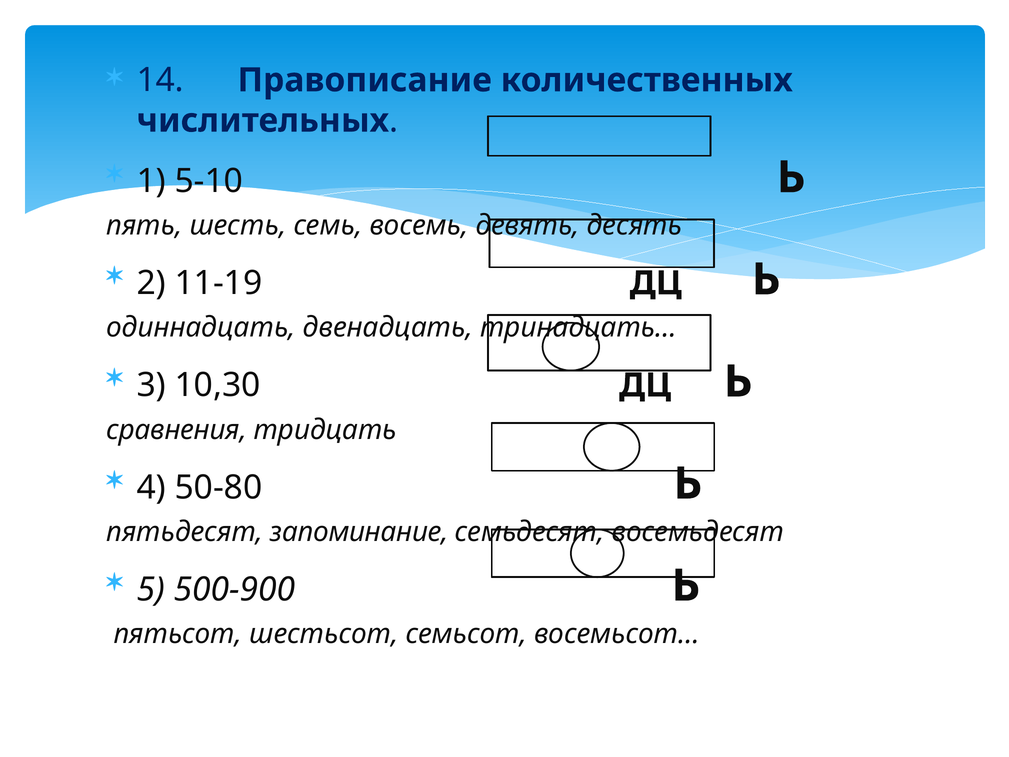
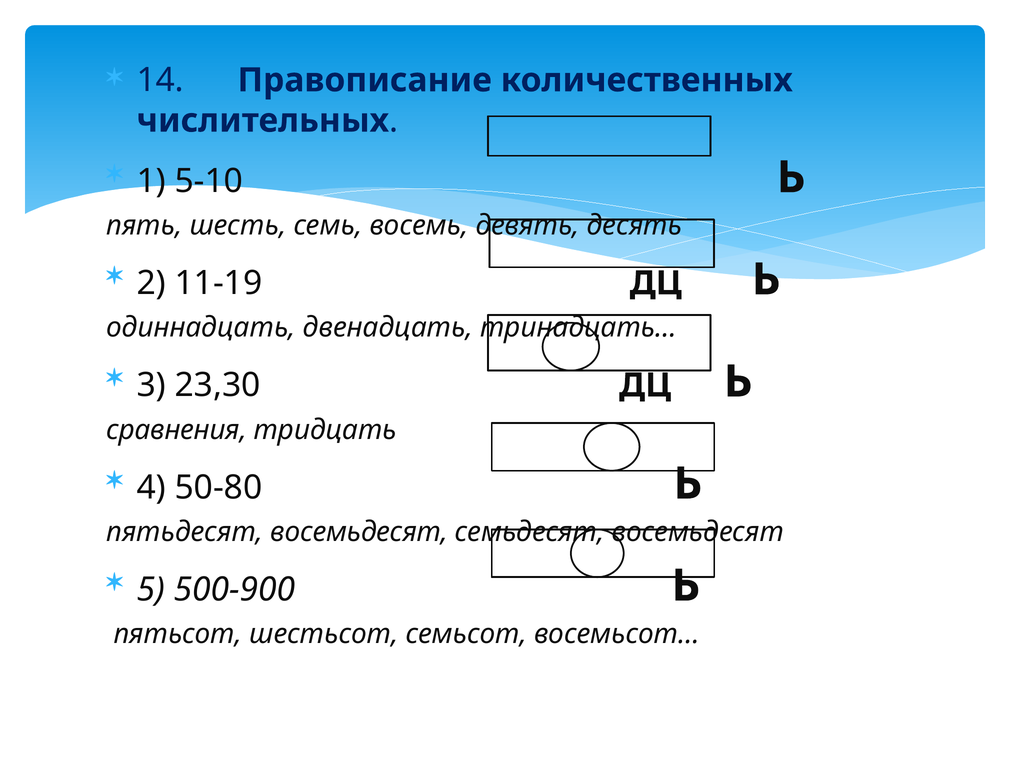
10,30: 10,30 -> 23,30 (218, 385)
пятьдесят запоминание: запоминание -> восемьдесят (359, 532)
